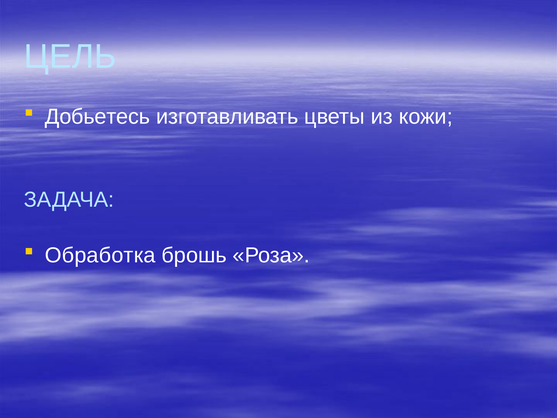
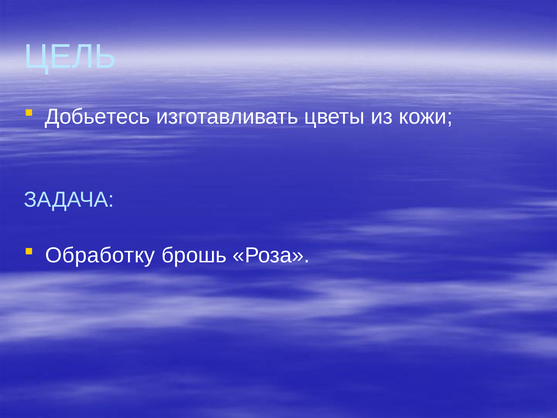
Обработка: Обработка -> Обработку (100, 255)
